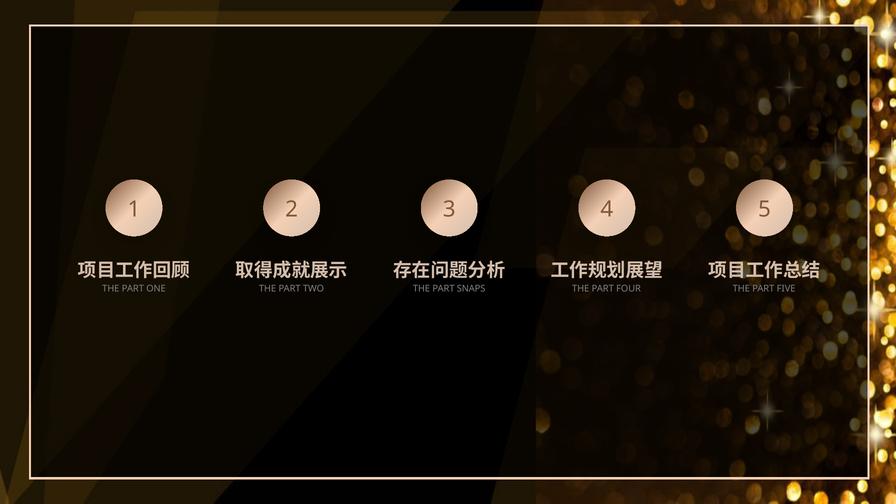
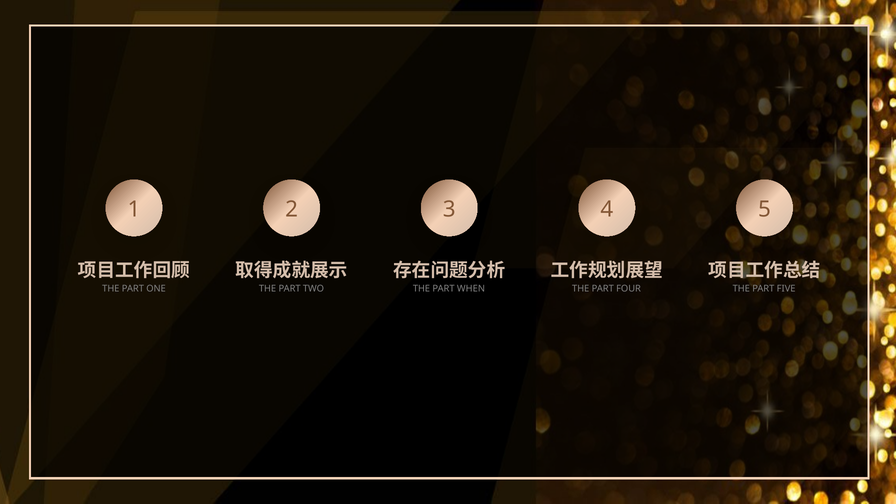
SNAPS: SNAPS -> WHEN (471, 289)
